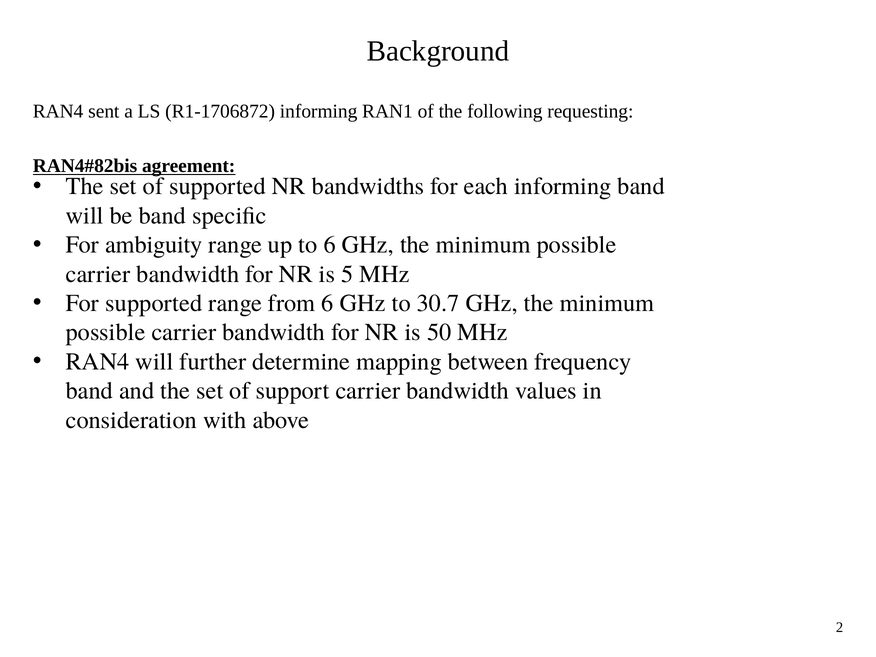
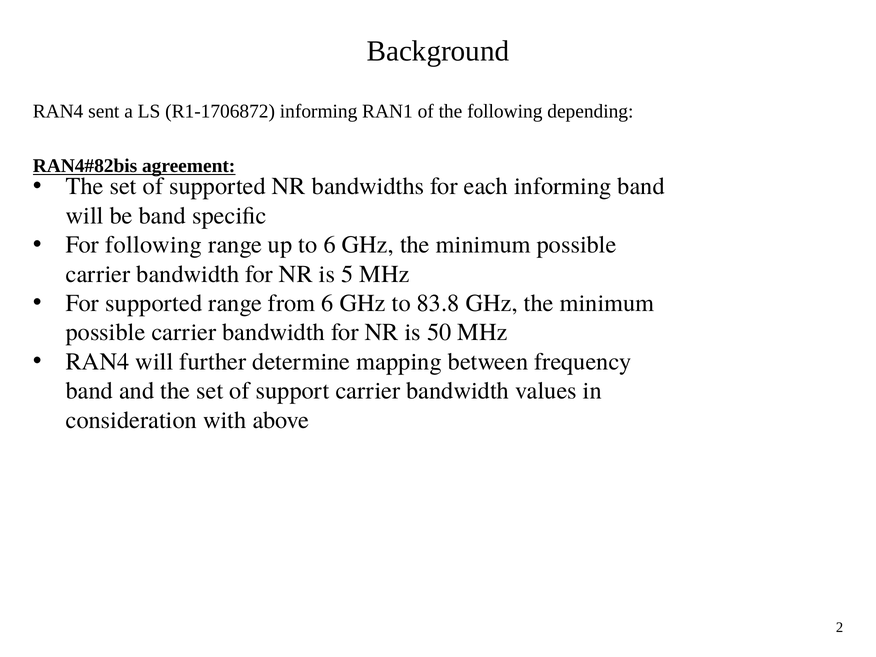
requesting: requesting -> depending (590, 111)
For ambiguity: ambiguity -> following (154, 245)
30.7: 30.7 -> 83.8 (438, 303)
